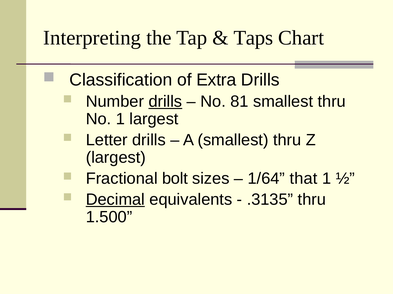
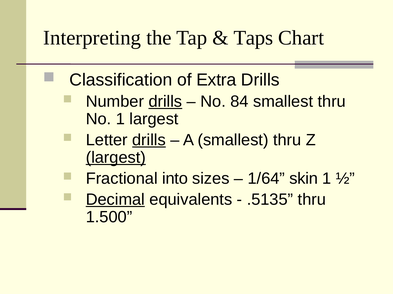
81: 81 -> 84 (239, 102)
drills underline: none -> present (149, 140)
largest underline: none -> present (116, 158)
bolt: bolt -> into (175, 179)
that: that -> skin (304, 179)
.3135: .3135 -> .5135 (270, 200)
